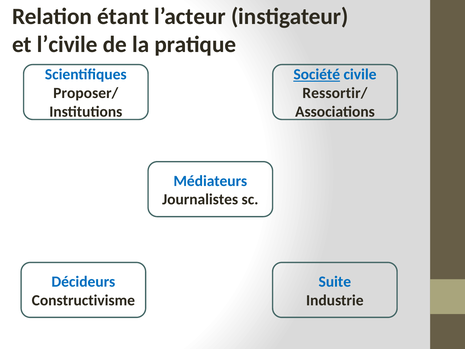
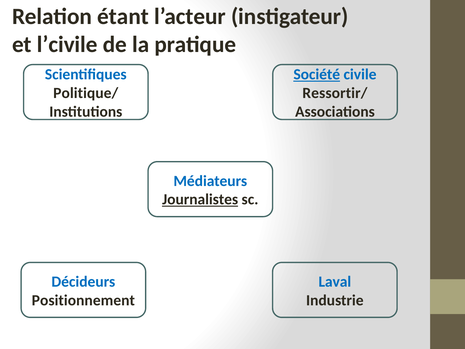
Proposer/: Proposer/ -> Politique/ (86, 93)
Journalistes underline: none -> present (200, 199)
Suite: Suite -> Laval (335, 281)
Constructivisme: Constructivisme -> Positionnement (83, 300)
